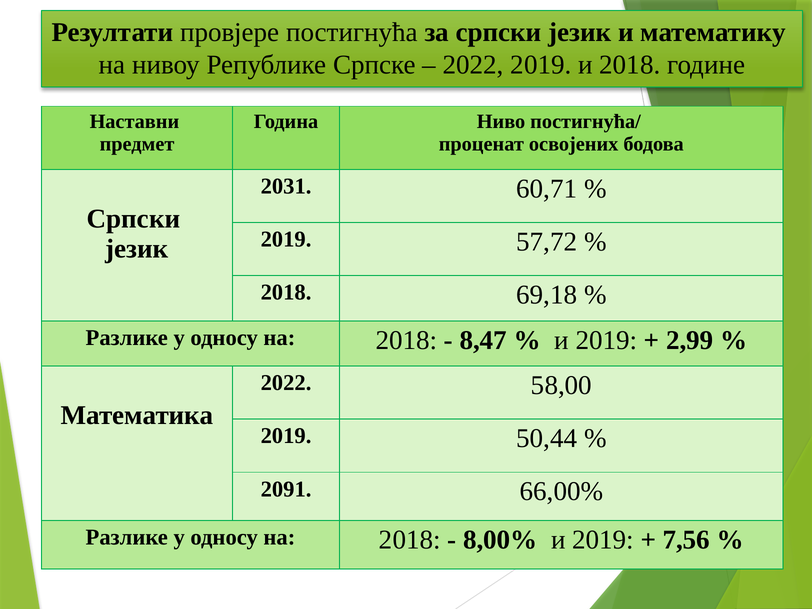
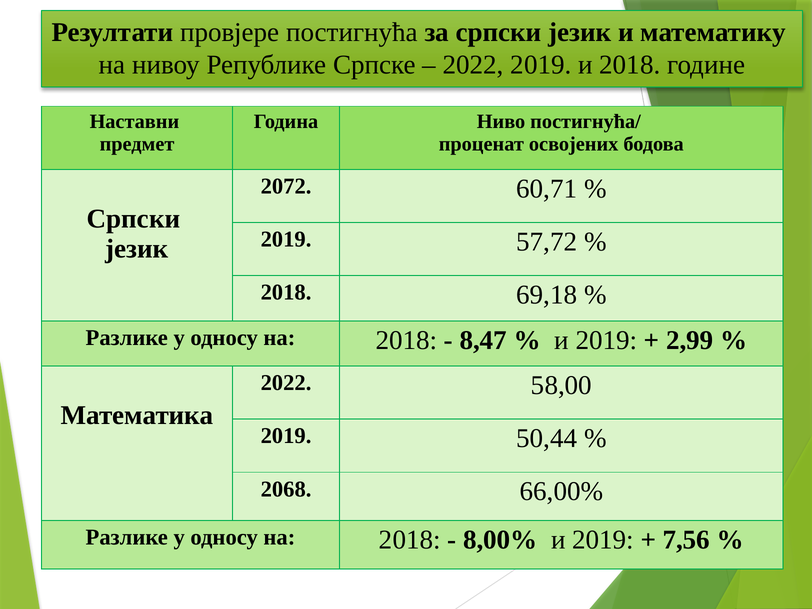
2031: 2031 -> 2072 (286, 186)
2091: 2091 -> 2068 (286, 489)
